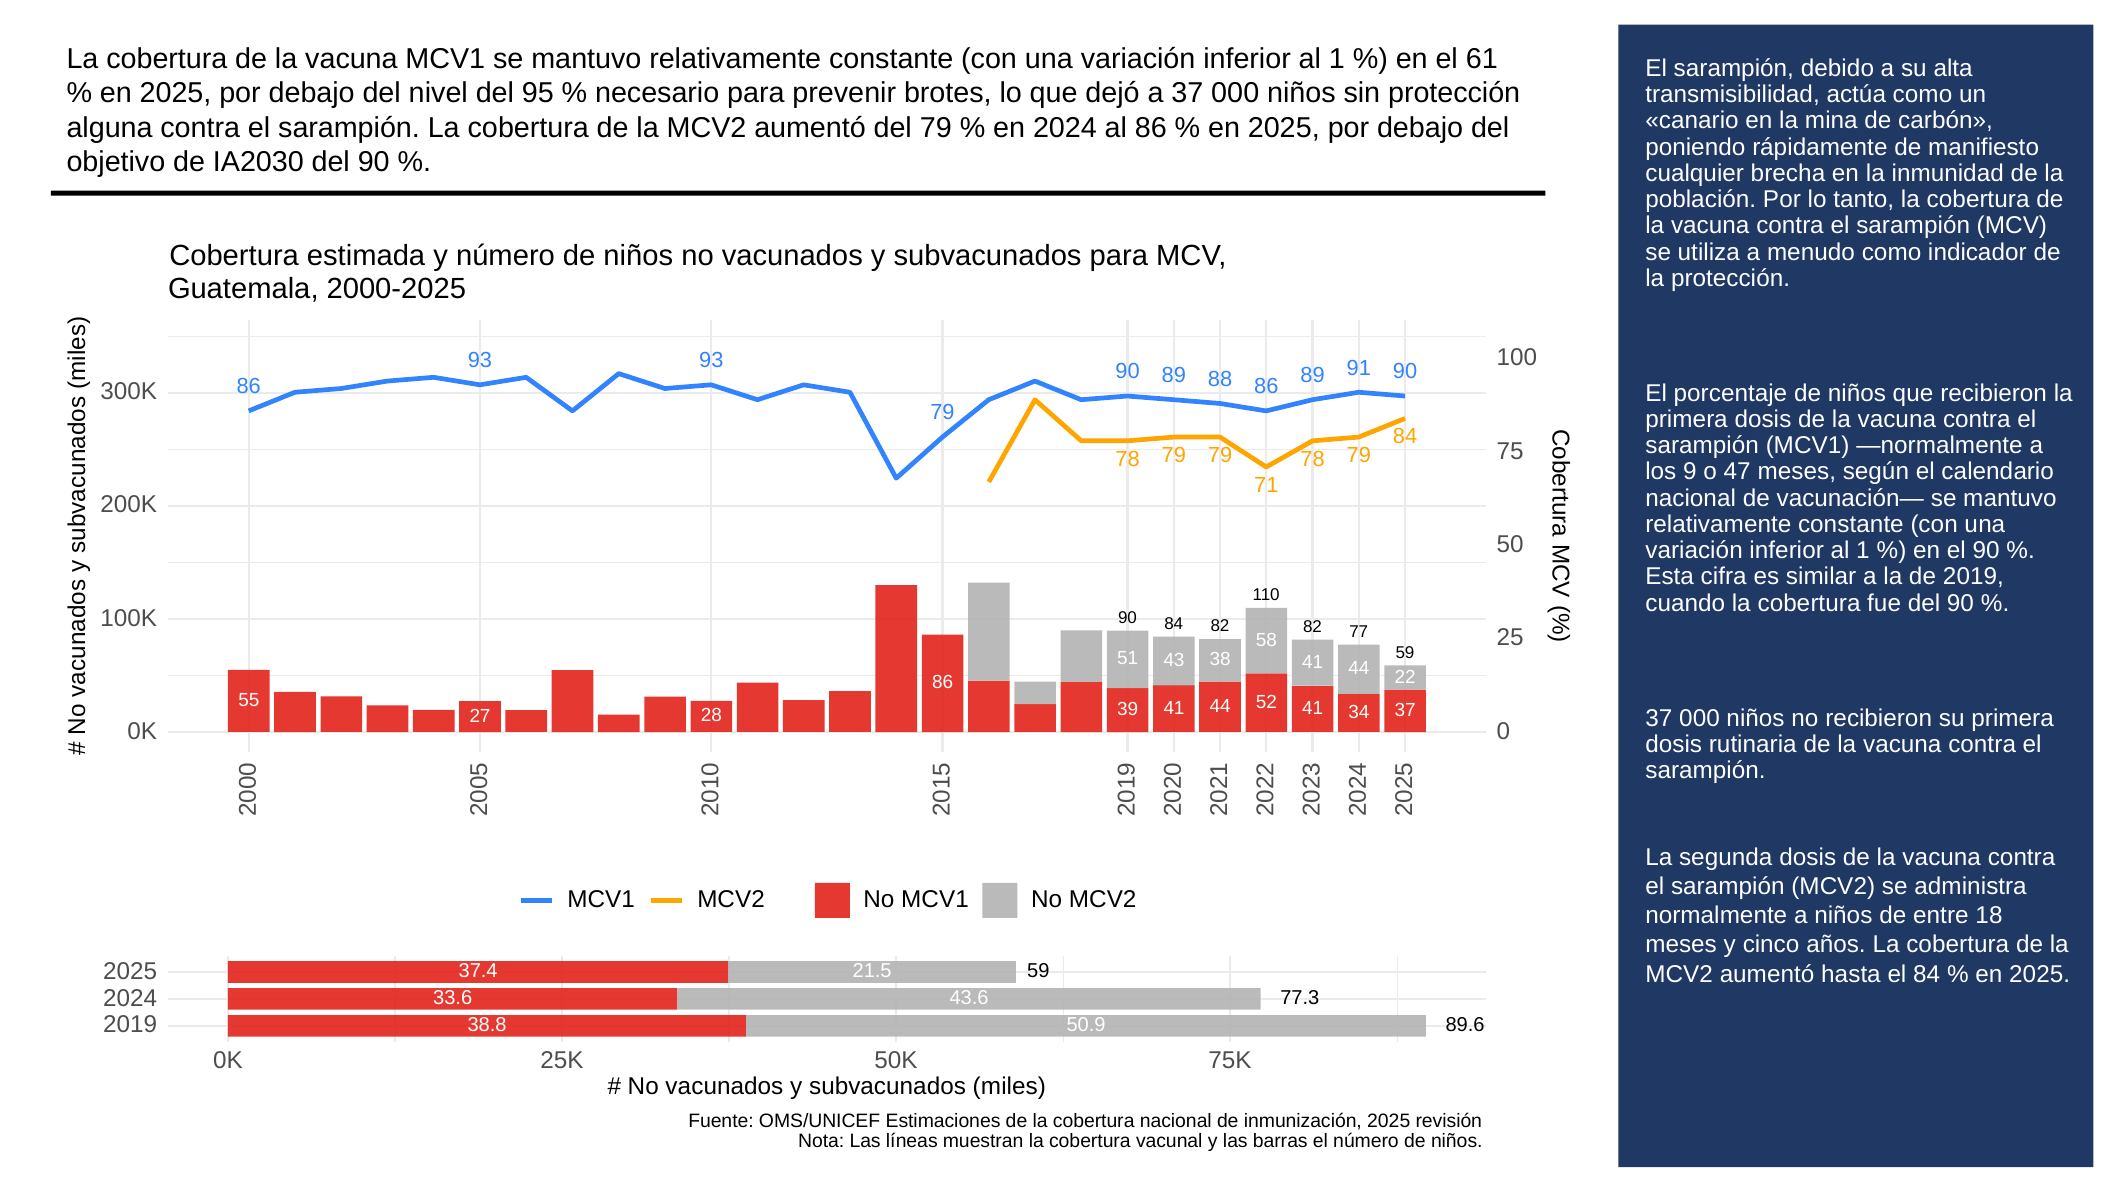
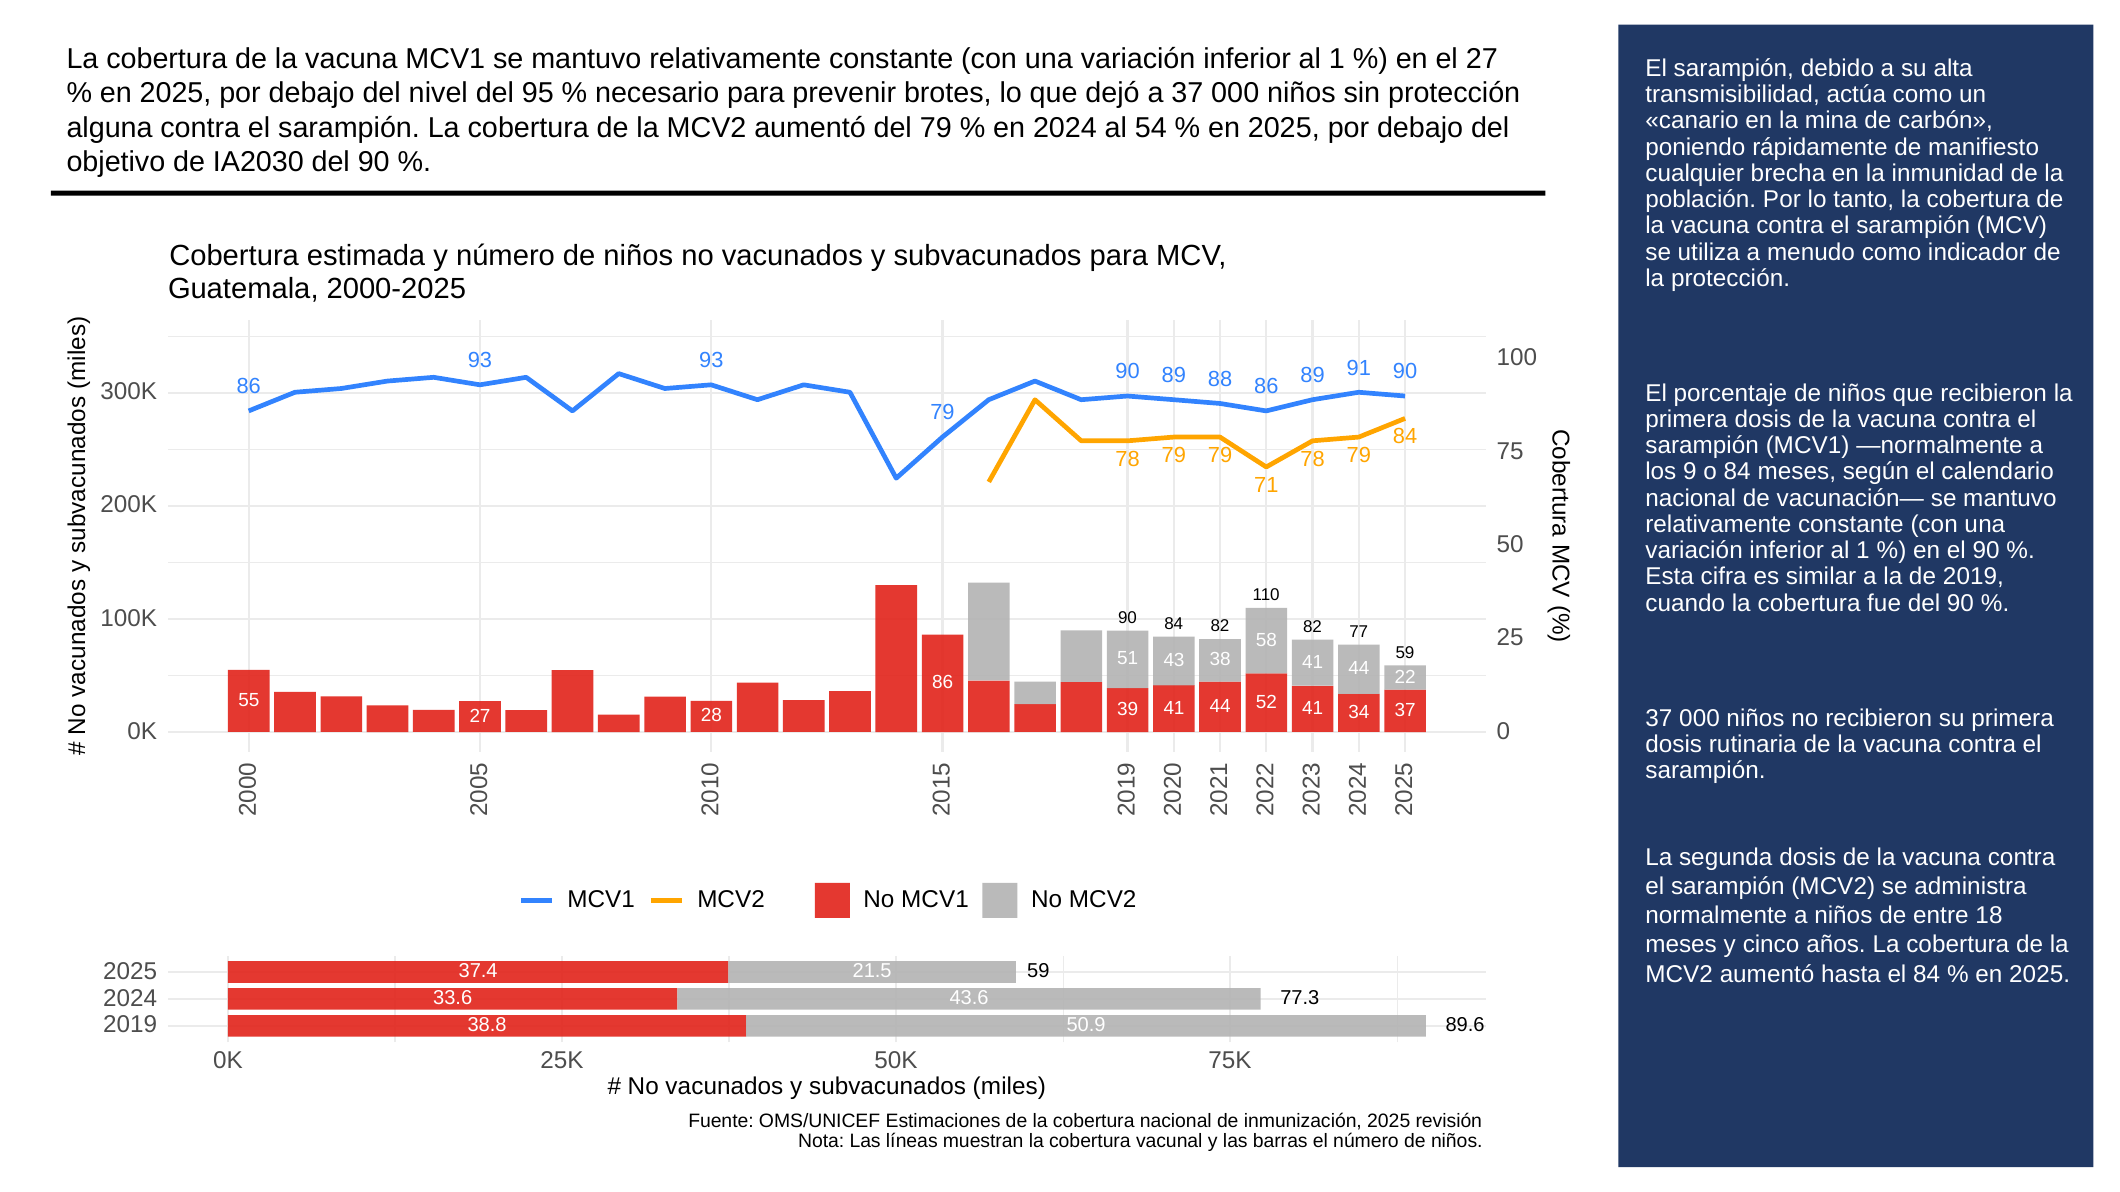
el 61: 61 -> 27 (1482, 59)
al 86: 86 -> 54 (1151, 128)
o 47: 47 -> 84 (1737, 472)
